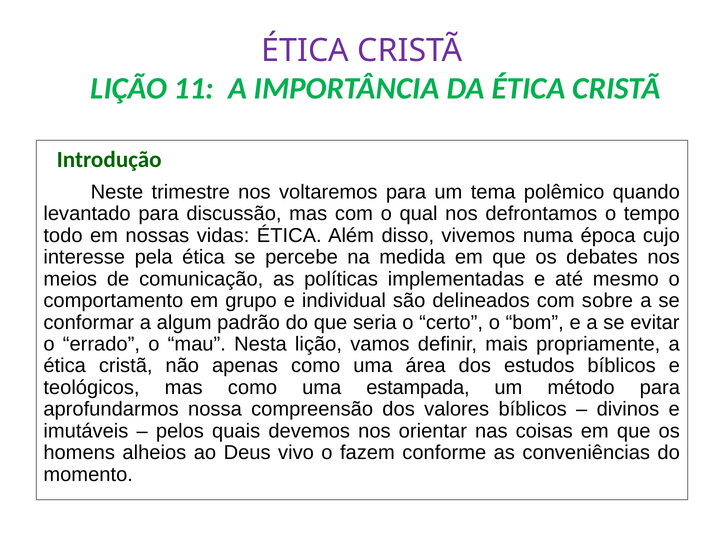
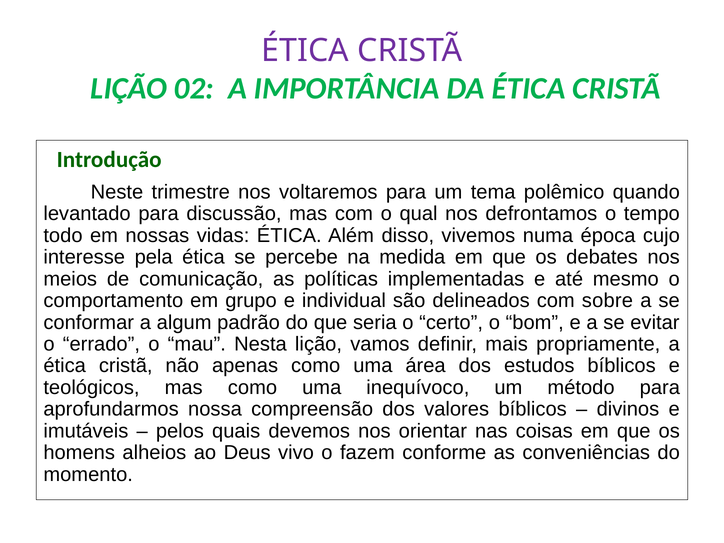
11: 11 -> 02 (194, 88)
estampada: estampada -> inequívoco (418, 388)
